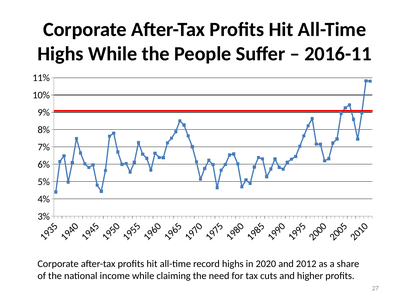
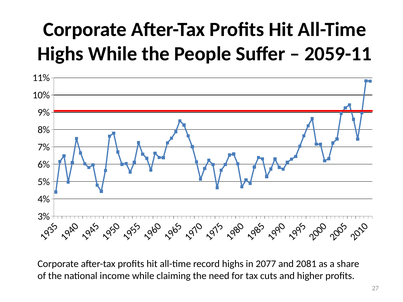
2016-11: 2016-11 -> 2059-11 (338, 54)
2020: 2020 -> 2077 (266, 264)
2012: 2012 -> 2081 (306, 264)
